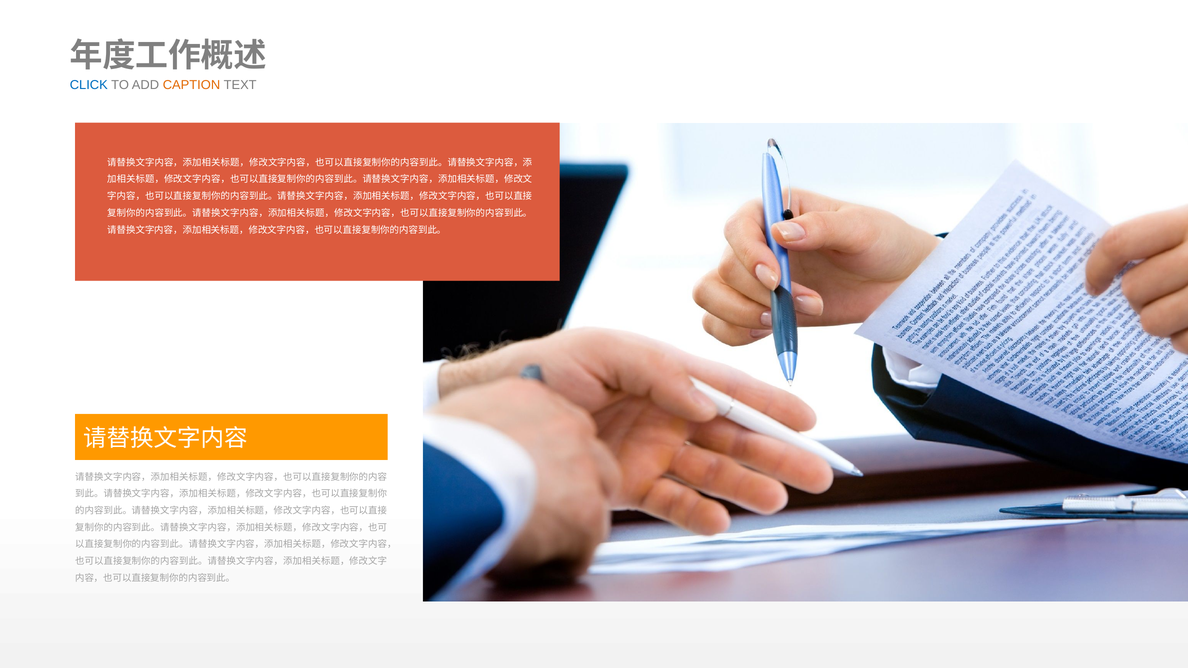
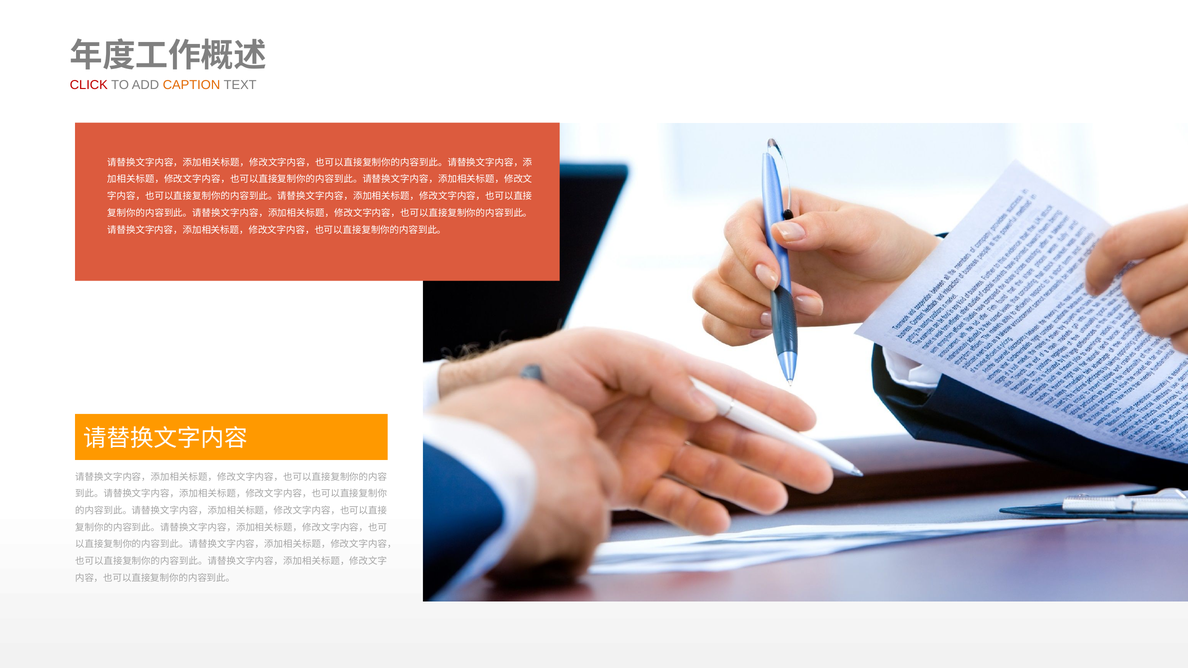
CLICK colour: blue -> red (89, 85)
